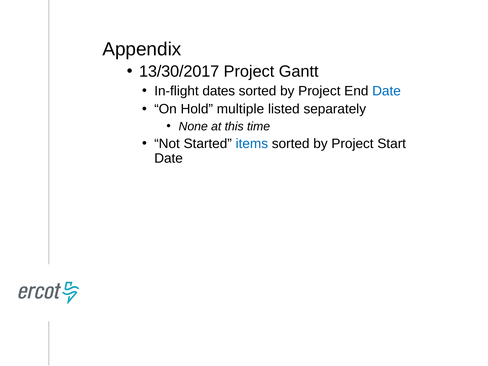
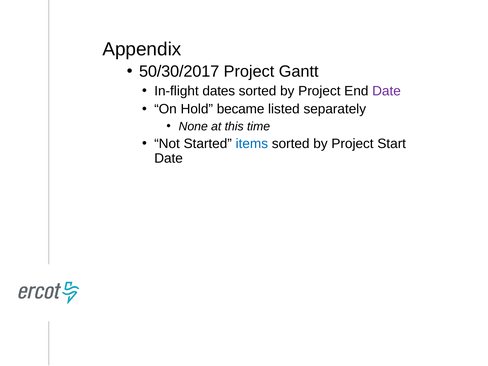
13/30/2017: 13/30/2017 -> 50/30/2017 (179, 72)
Date colour: blue -> purple (387, 91)
multiple: multiple -> became (241, 109)
